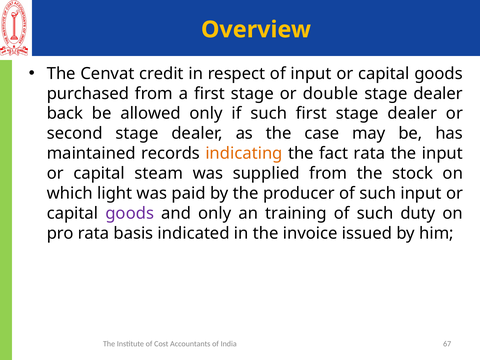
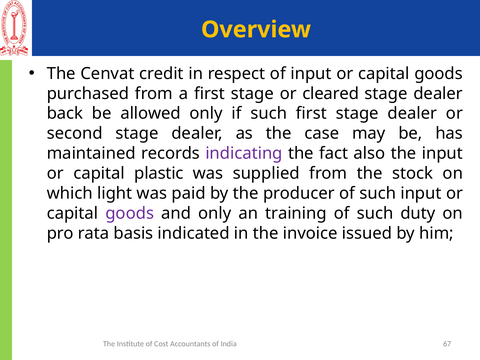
double: double -> cleared (331, 94)
indicating colour: orange -> purple (244, 153)
fact rata: rata -> also (369, 153)
steam: steam -> plastic (159, 173)
